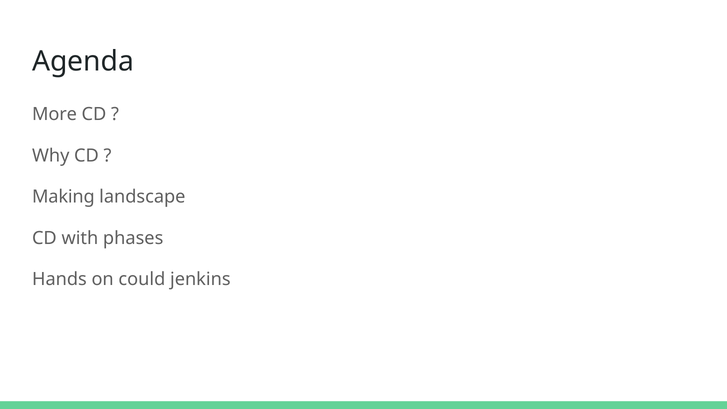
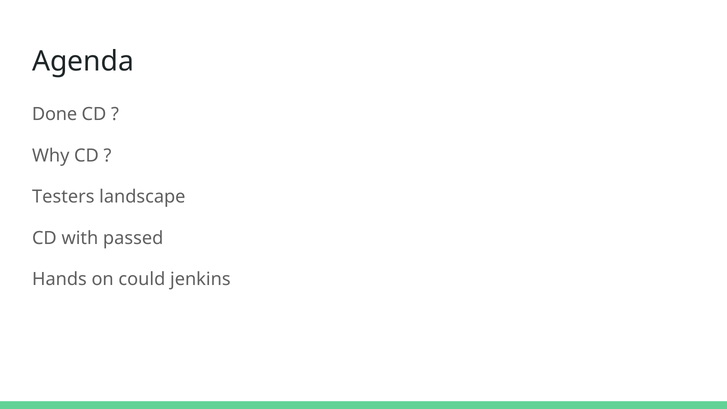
More: More -> Done (55, 114)
Making: Making -> Testers (63, 197)
phases: phases -> passed (133, 238)
